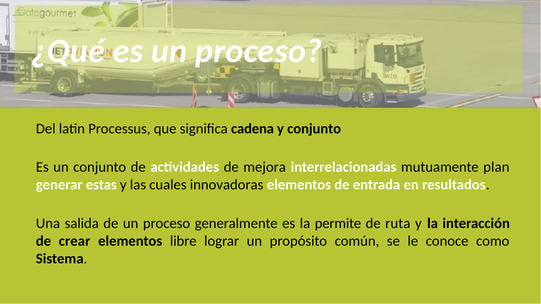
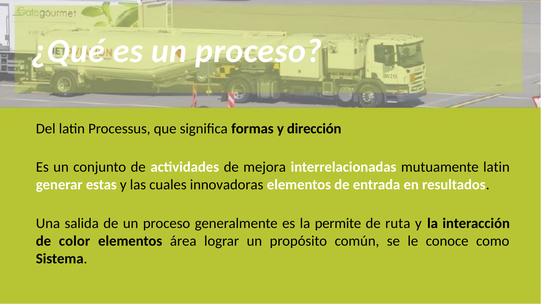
cadena: cadena -> formas (252, 129)
y conjunto: conjunto -> dirección (314, 129)
mutuamente plan: plan -> latin (496, 167)
crear: crear -> color (75, 241)
libre: libre -> área (183, 241)
